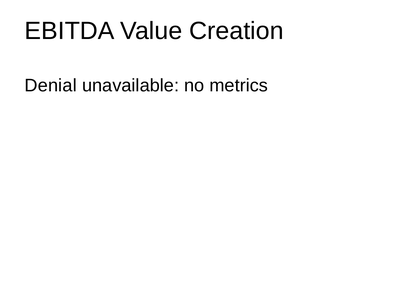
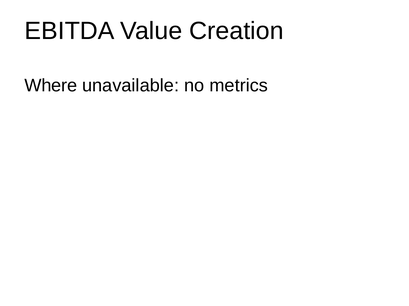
Denial: Denial -> Where (51, 86)
